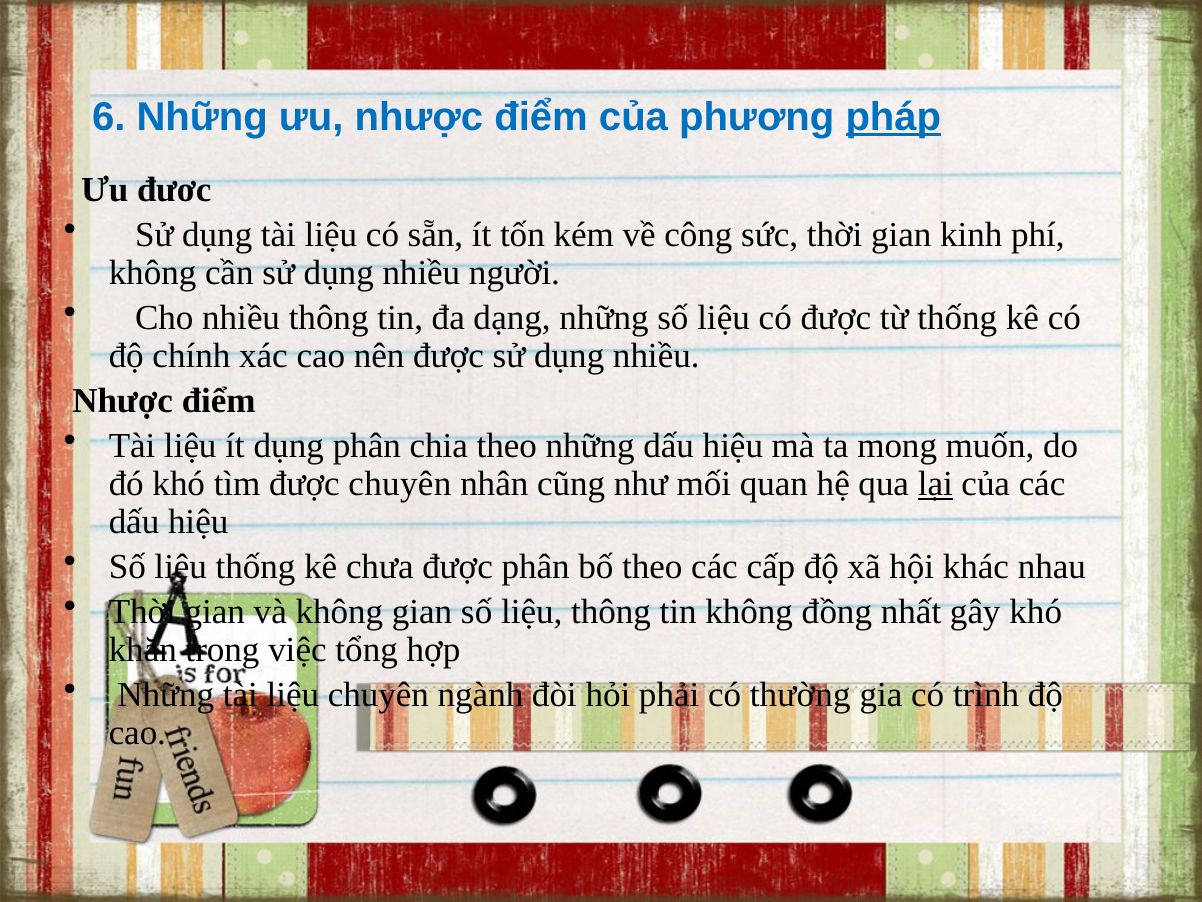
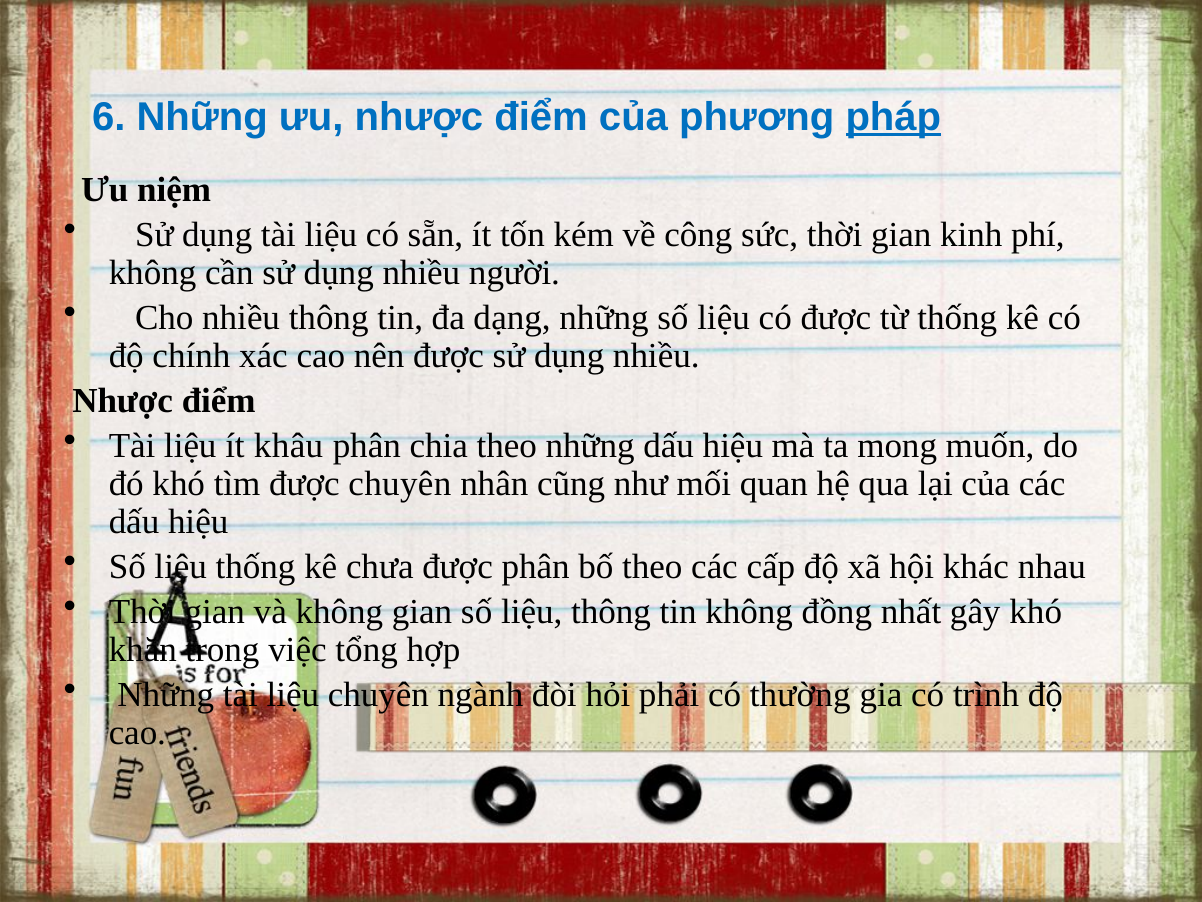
đươc: đươc -> niệm (174, 190)
ít dụng: dụng -> khâu (289, 446)
lại underline: present -> none (935, 484)
